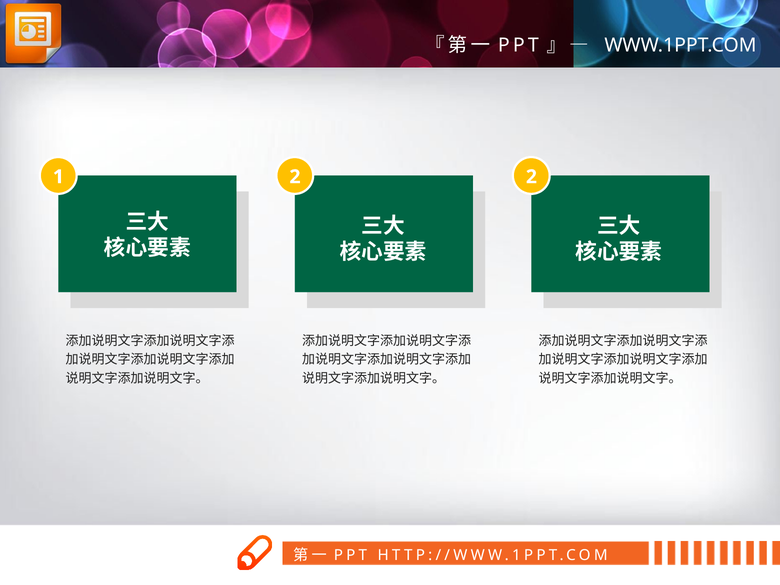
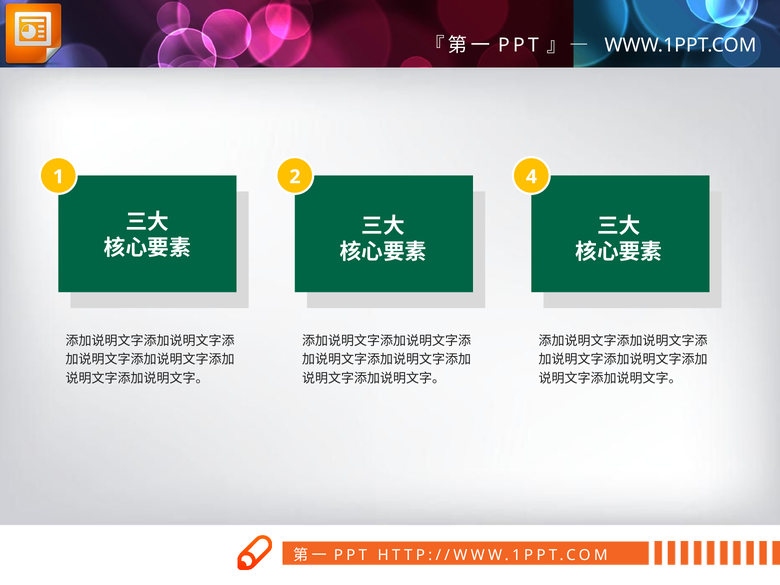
2 2: 2 -> 4 (531, 177)
